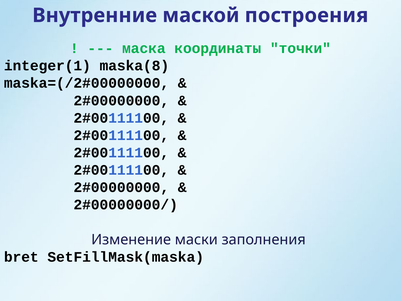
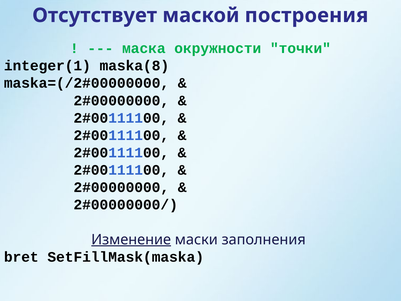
Внутренние: Внутренние -> Отсутствует (95, 15)
координаты: координаты -> окружности (218, 48)
Изменение underline: none -> present (131, 239)
